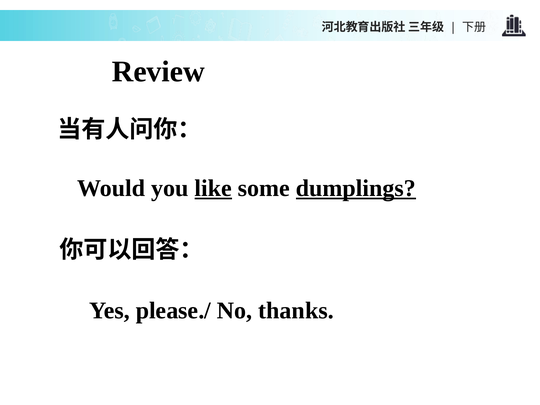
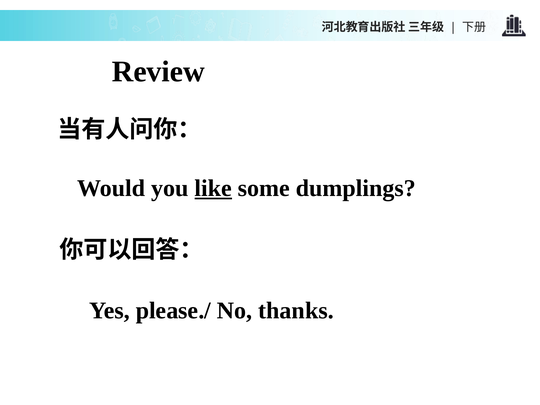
dumplings underline: present -> none (356, 188)
